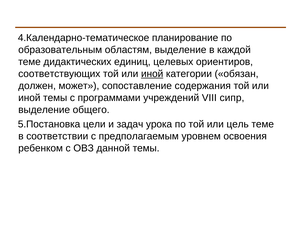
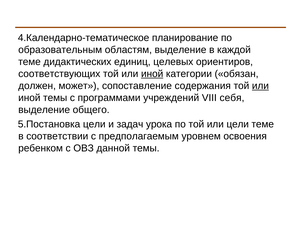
или underline: none -> present (260, 85)
сипр: сипр -> себя (232, 97)
или цель: цель -> цели (238, 124)
